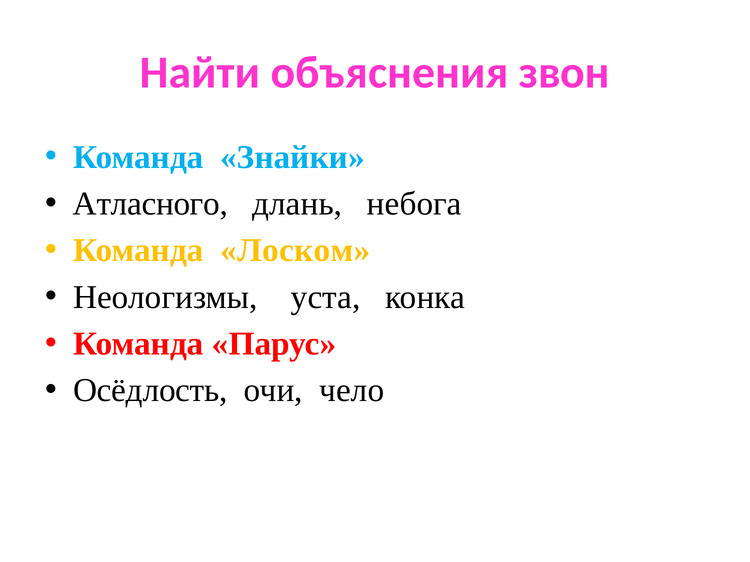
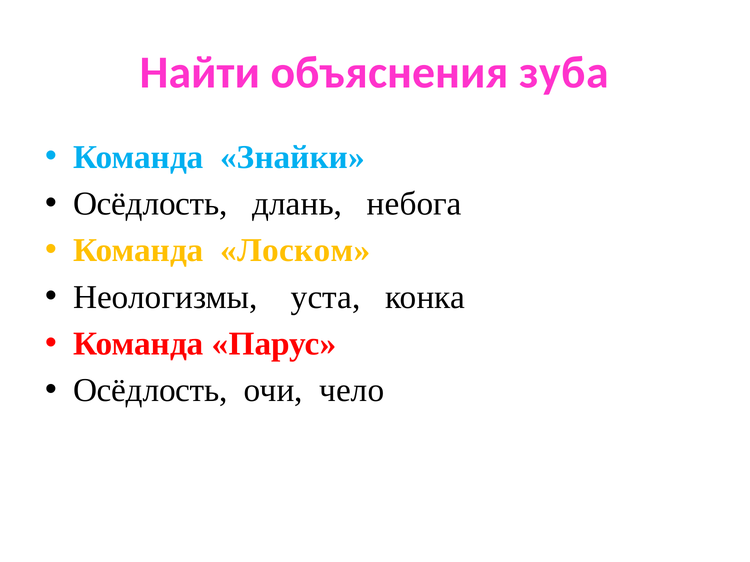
звон: звон -> зуба (564, 73)
Атласного: Атласного -> Осёдлость (150, 204)
